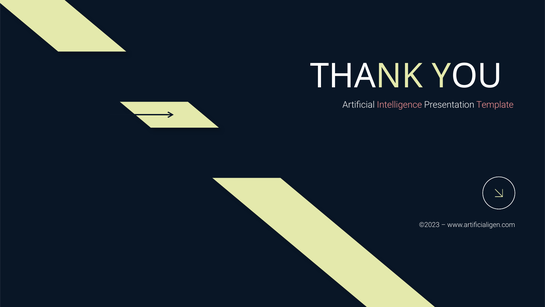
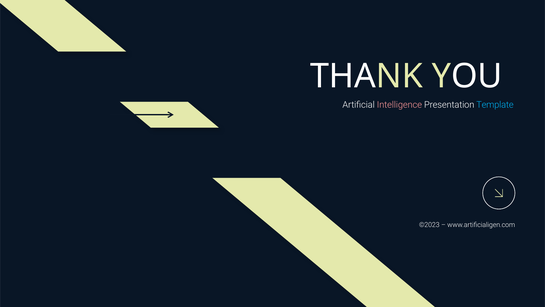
Template colour: pink -> light blue (495, 105)
